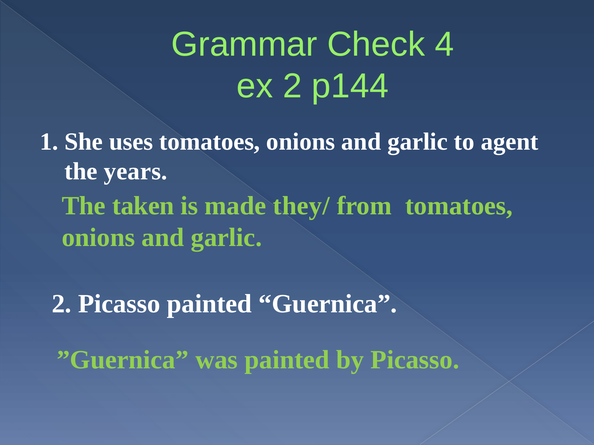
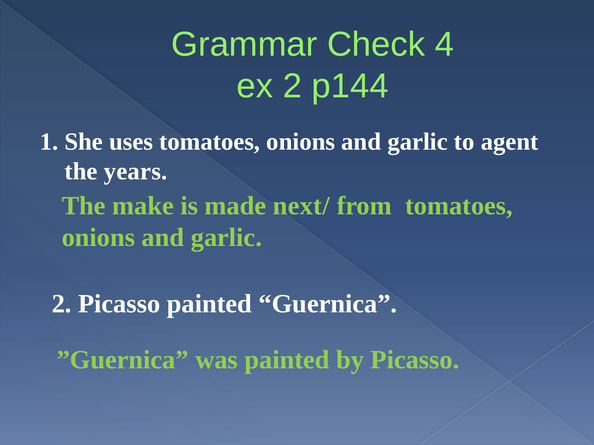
taken: taken -> make (143, 206)
they/: they/ -> next/ (301, 206)
